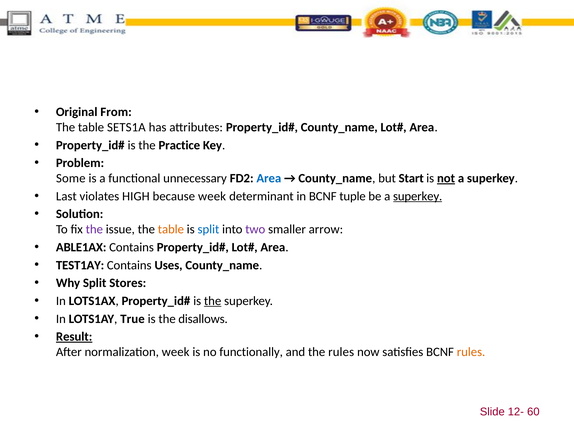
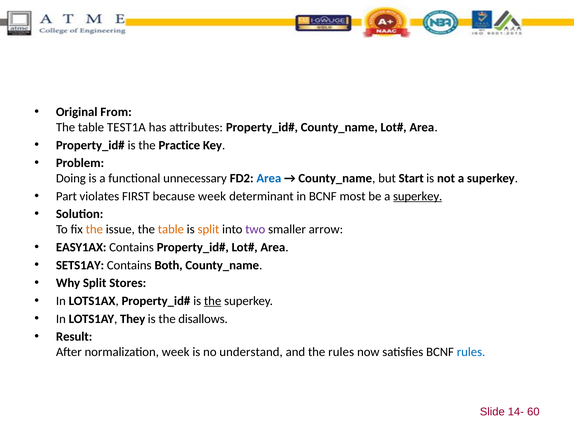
SETS1A: SETS1A -> TEST1A (126, 127)
Some: Some -> Doing (71, 178)
not underline: present -> none (446, 178)
Last: Last -> Part (66, 196)
HIGH: HIGH -> FIRST (136, 196)
tuple: tuple -> most (353, 196)
the colour: purple -> orange (94, 229)
split colour: blue -> orange (208, 229)
ABLE1AX: ABLE1AX -> EASY1AX (81, 247)
TEST1AY: TEST1AY -> SETS1AY (80, 265)
Uses: Uses -> Both (169, 265)
True: True -> They (133, 318)
Result underline: present -> none (74, 336)
functionally: functionally -> understand (251, 352)
rules colour: orange -> blue (471, 352)
12-: 12- -> 14- (516, 411)
